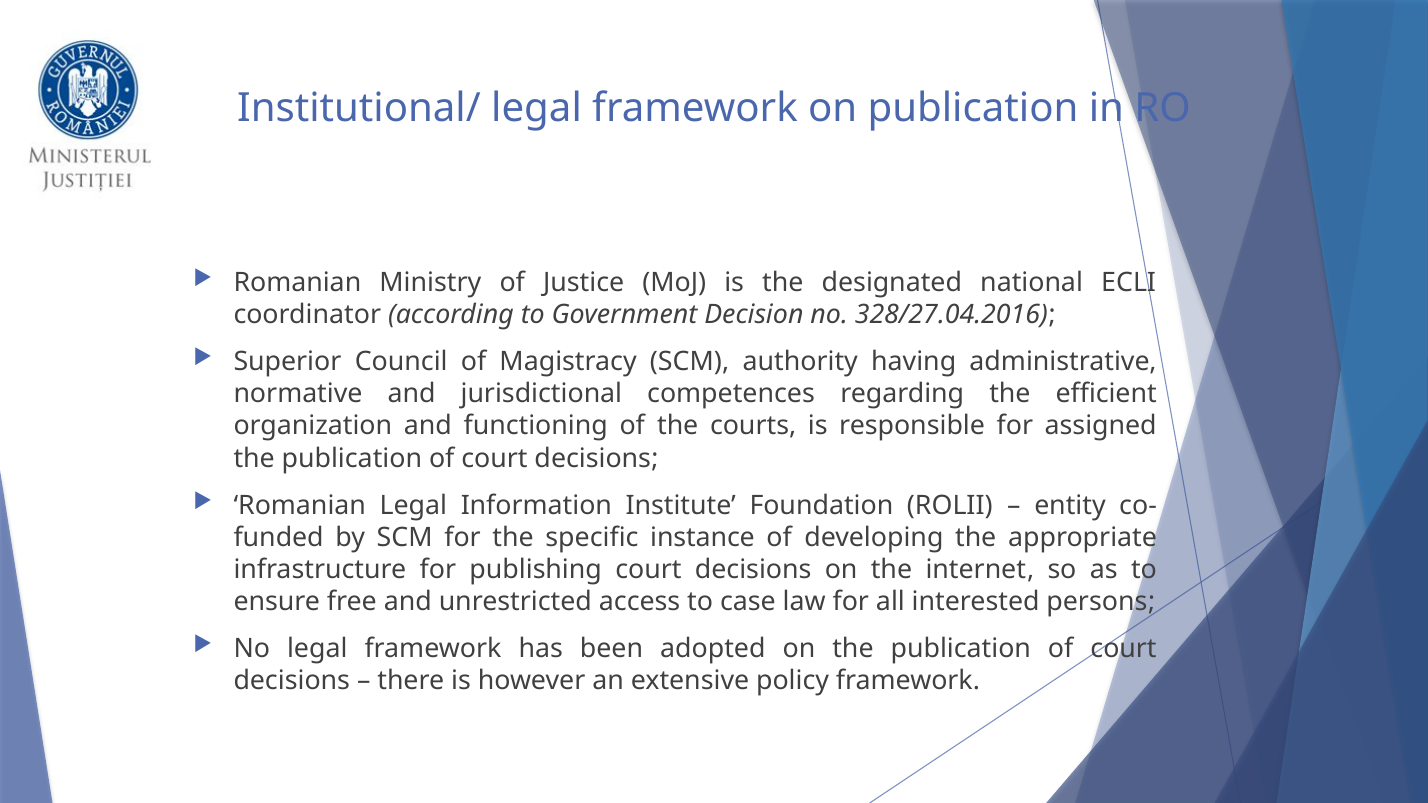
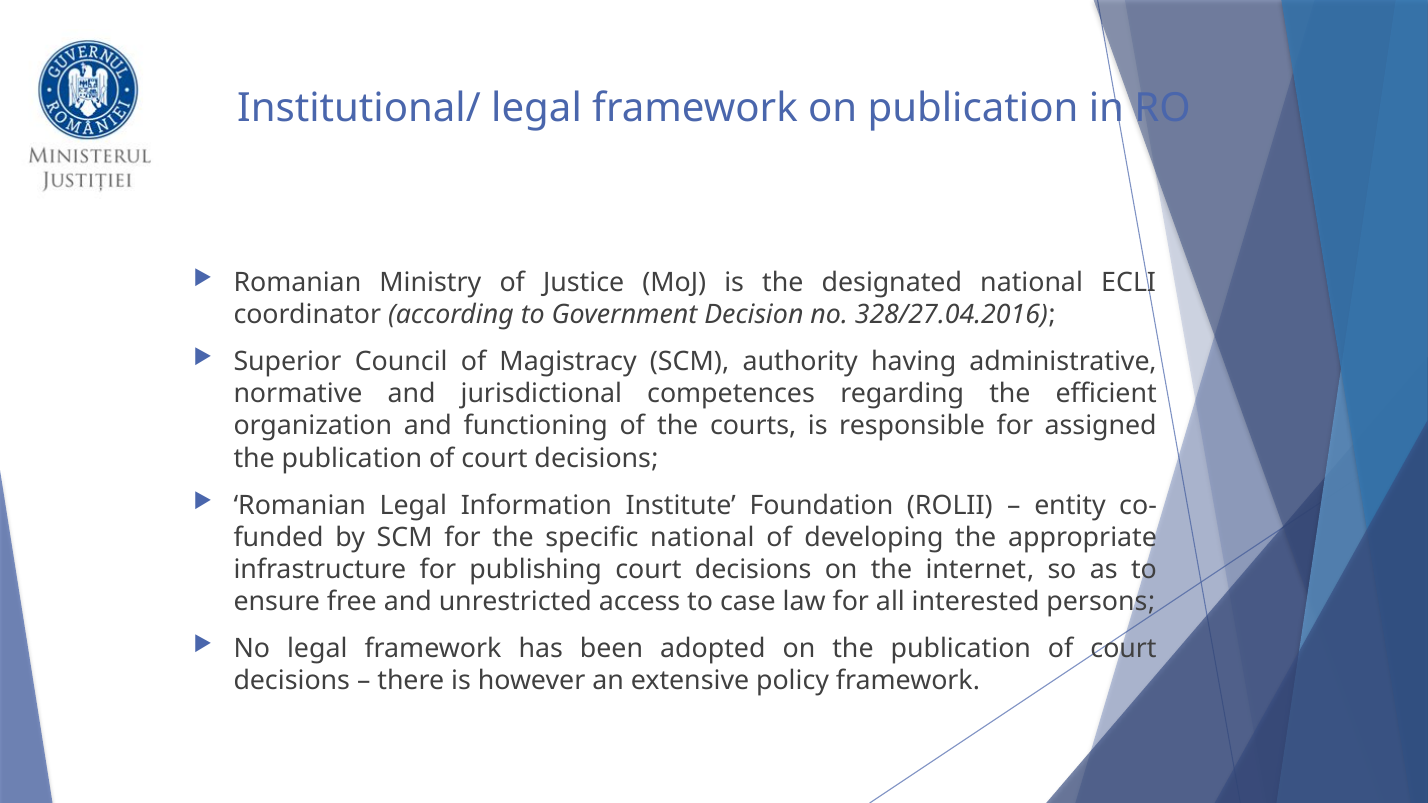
specific instance: instance -> national (702, 537)
